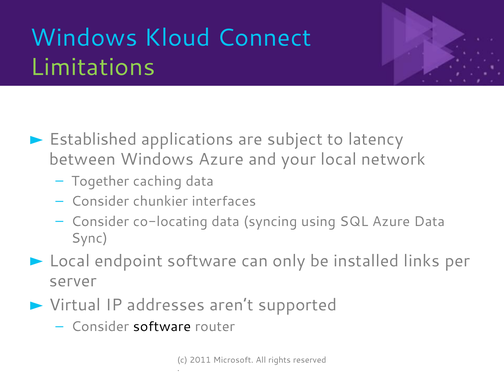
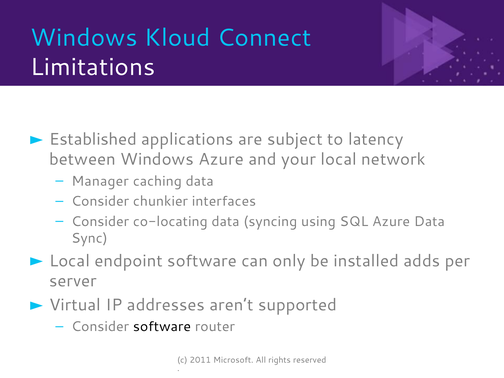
Limitations colour: light green -> white (93, 67)
Together: Together -> Manager (100, 181)
links: links -> adds (422, 261)
